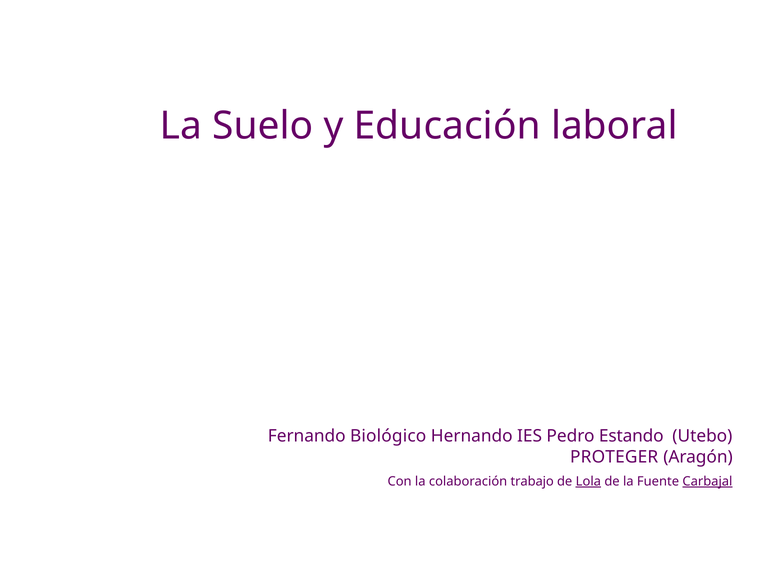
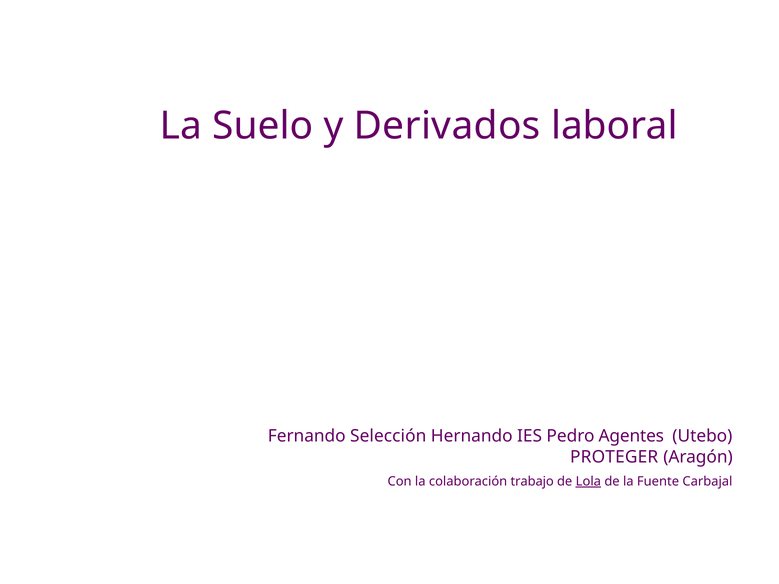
Educación: Educación -> Derivados (447, 126)
Biológico: Biológico -> Selección (388, 436)
Estando: Estando -> Agentes (631, 436)
Carbajal underline: present -> none (707, 482)
